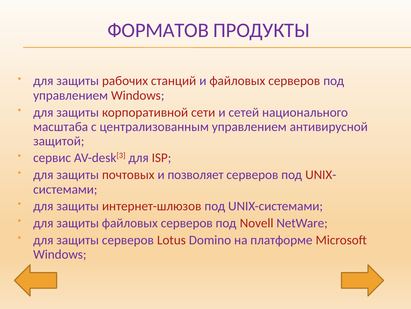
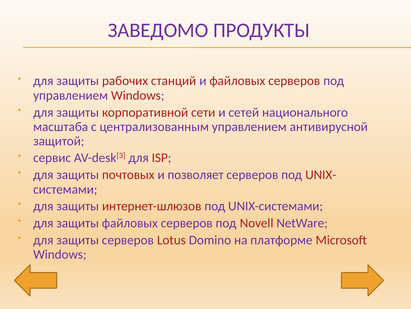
ФОРМАТОВ: ФОРМАТОВ -> ЗАВЕДОМО (158, 30)
